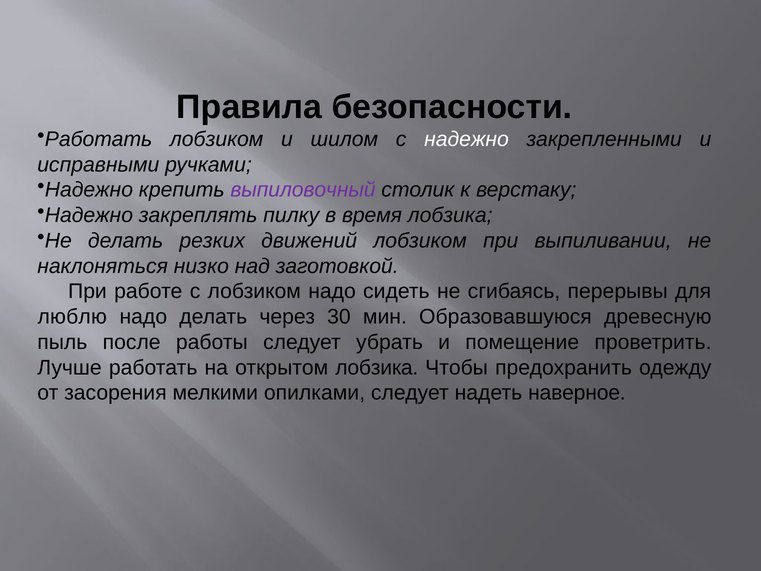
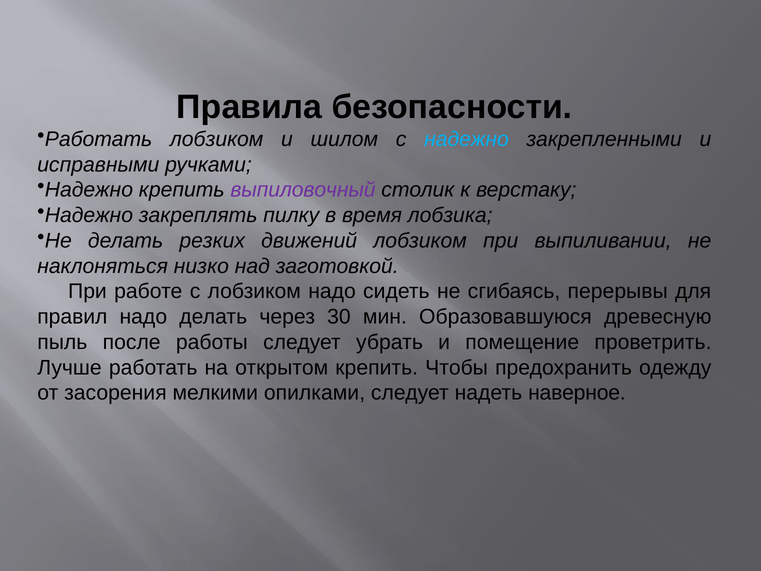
надежно colour: white -> light blue (467, 139)
люблю: люблю -> правил (72, 317)
открытом лобзика: лобзика -> крепить (377, 367)
